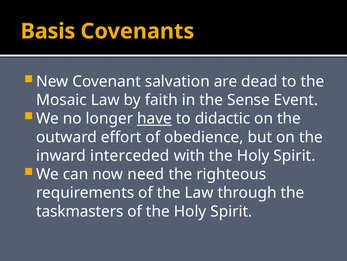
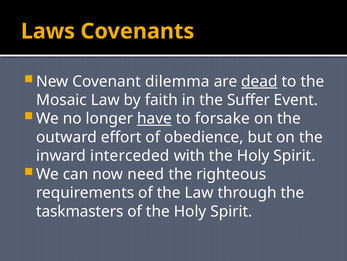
Basis: Basis -> Laws (48, 31)
salvation: salvation -> dilemma (177, 81)
dead underline: none -> present (259, 81)
Sense: Sense -> Suffer (249, 100)
didactic: didactic -> forsake (222, 118)
